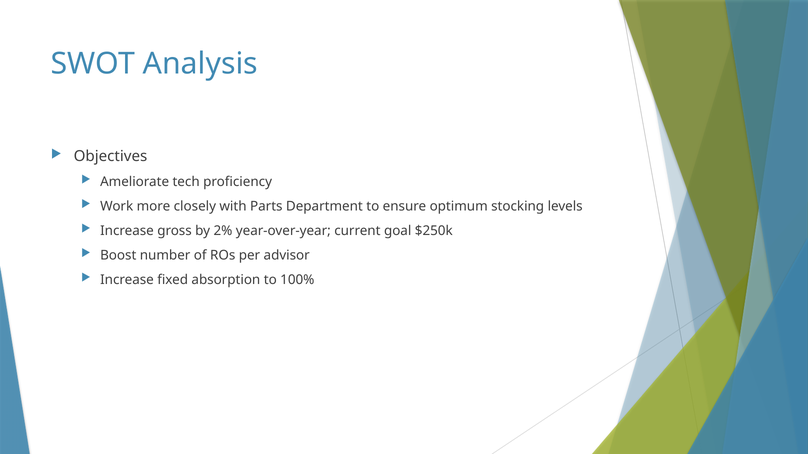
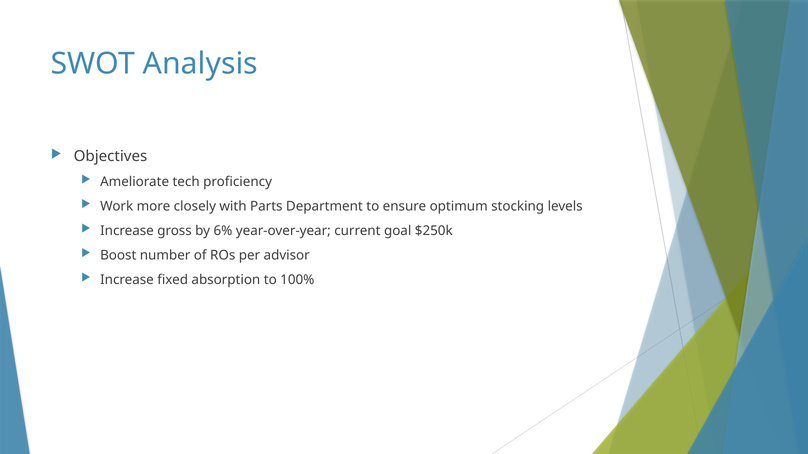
2%: 2% -> 6% (223, 231)
